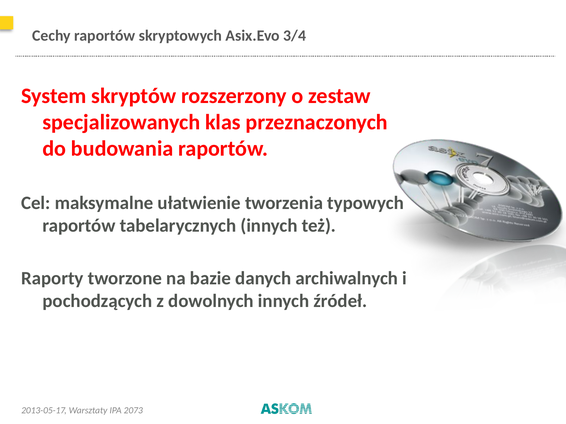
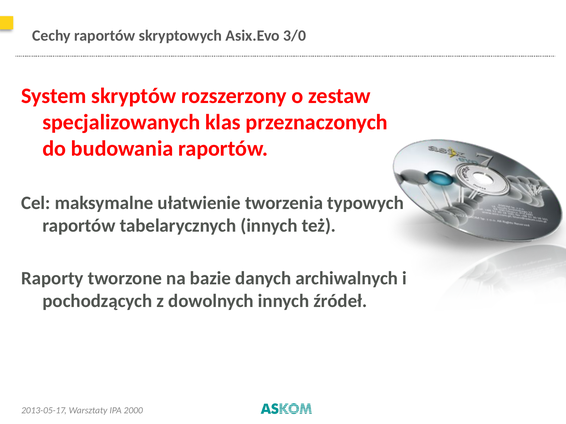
3/4: 3/4 -> 3/0 (295, 36)
2073: 2073 -> 2000 (133, 411)
